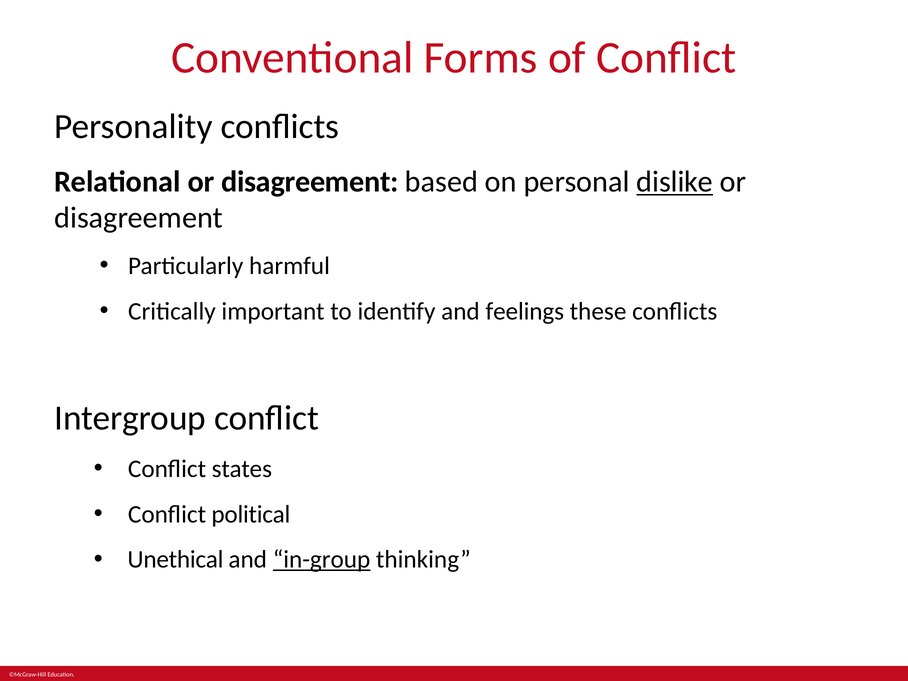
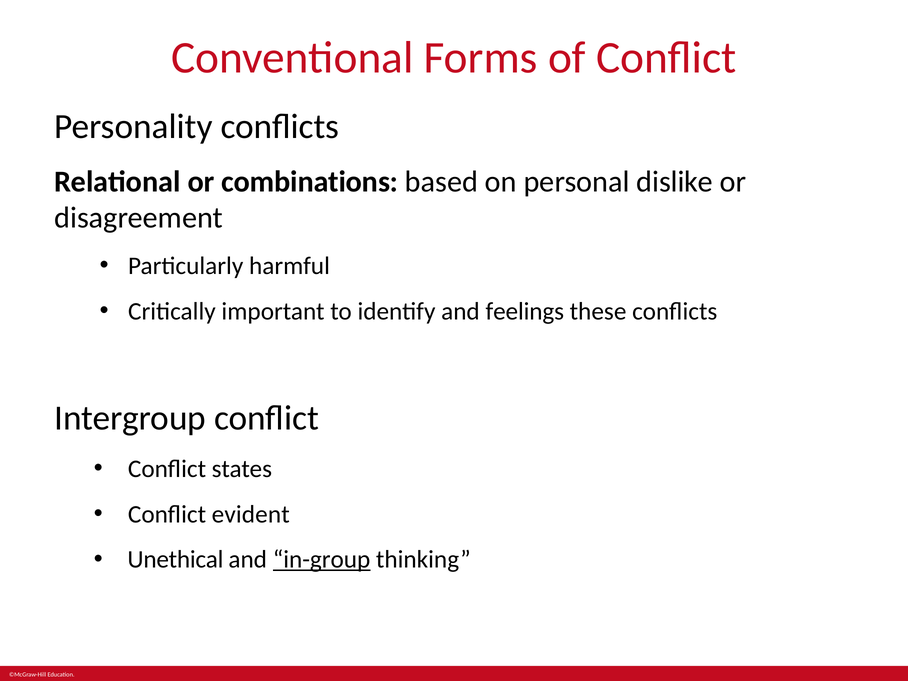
Relational or disagreement: disagreement -> combinations (310, 182)
dislike underline: present -> none (675, 182)
political: political -> evident (251, 514)
